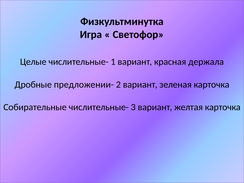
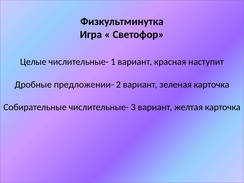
держала: держала -> наступит (206, 62)
